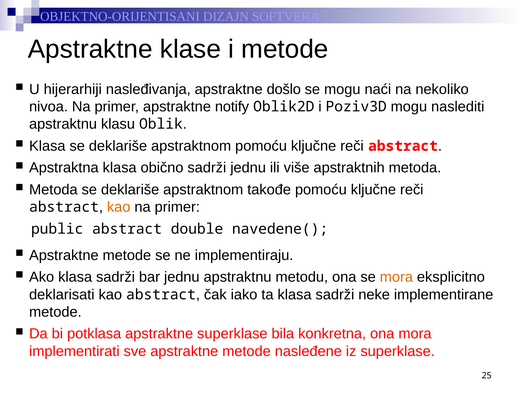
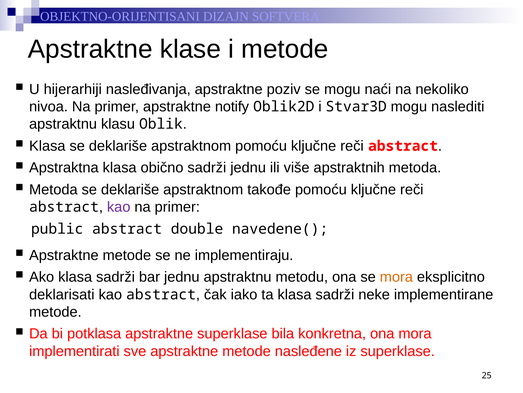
došlo: došlo -> poziv (284, 89)
Poziv3D: Poziv3D -> Stvar3D (356, 106)
kao colour: orange -> purple (119, 207)
